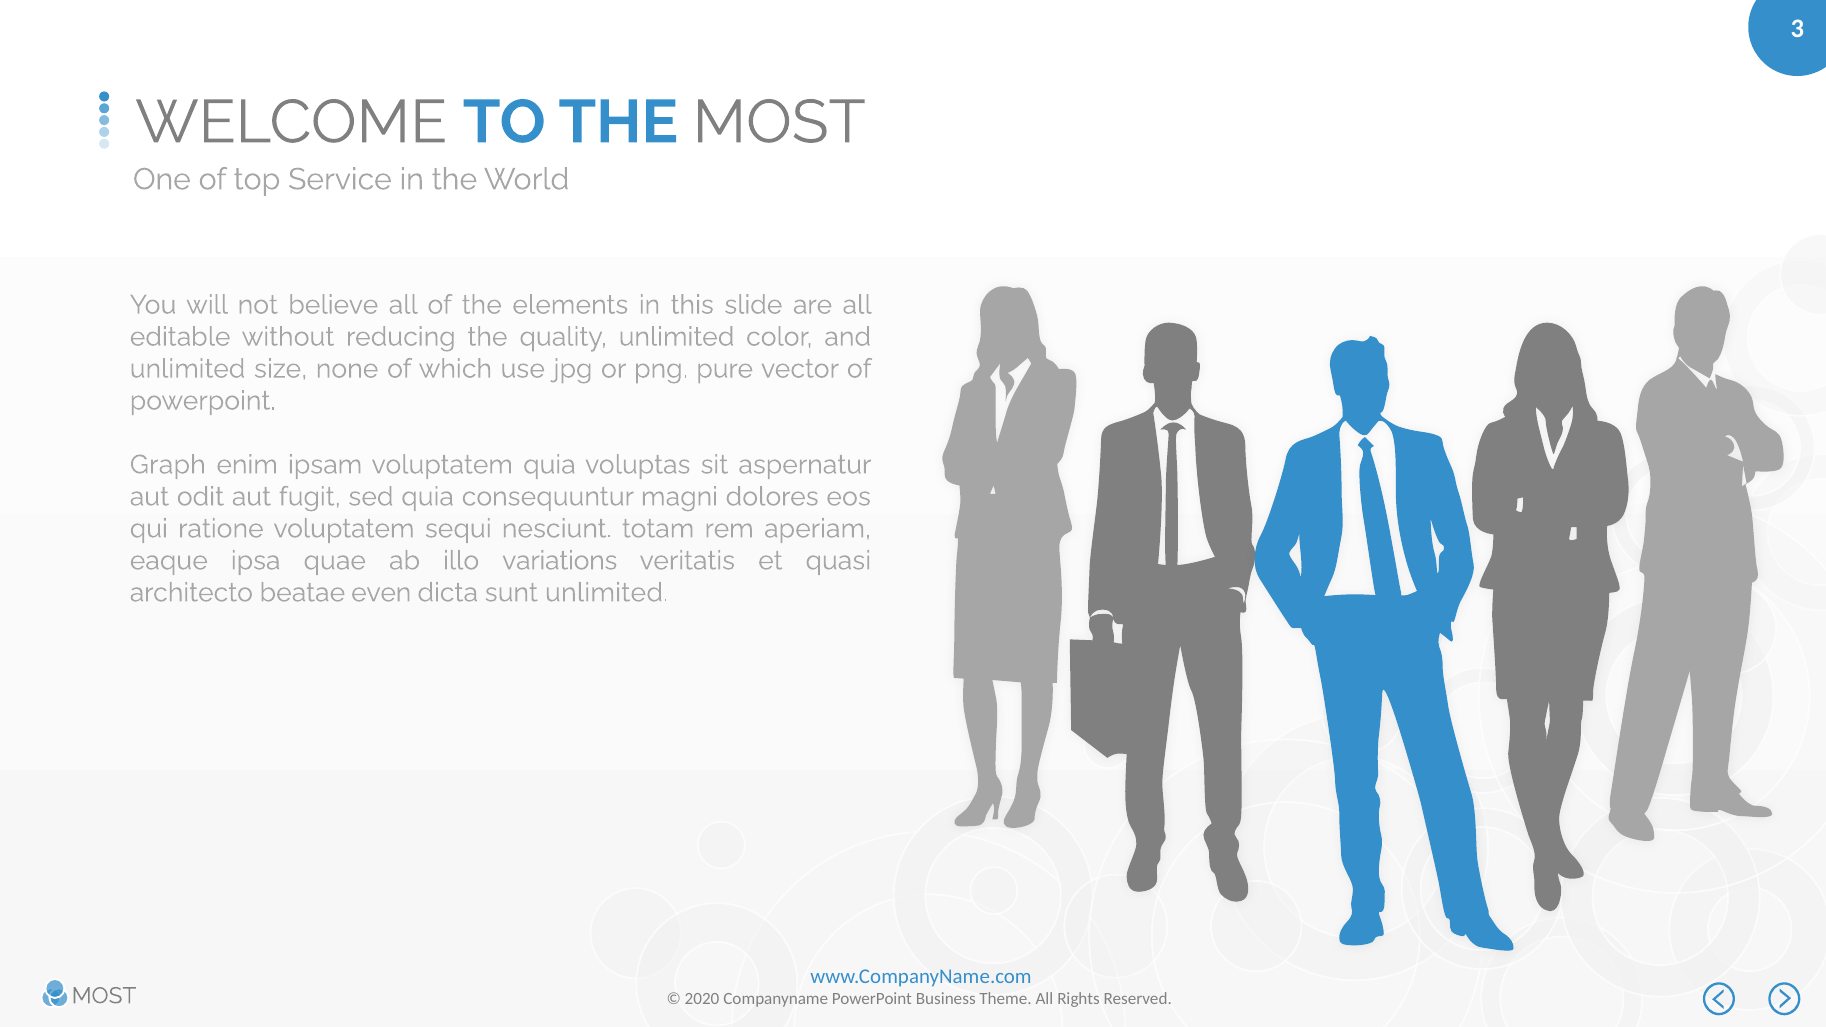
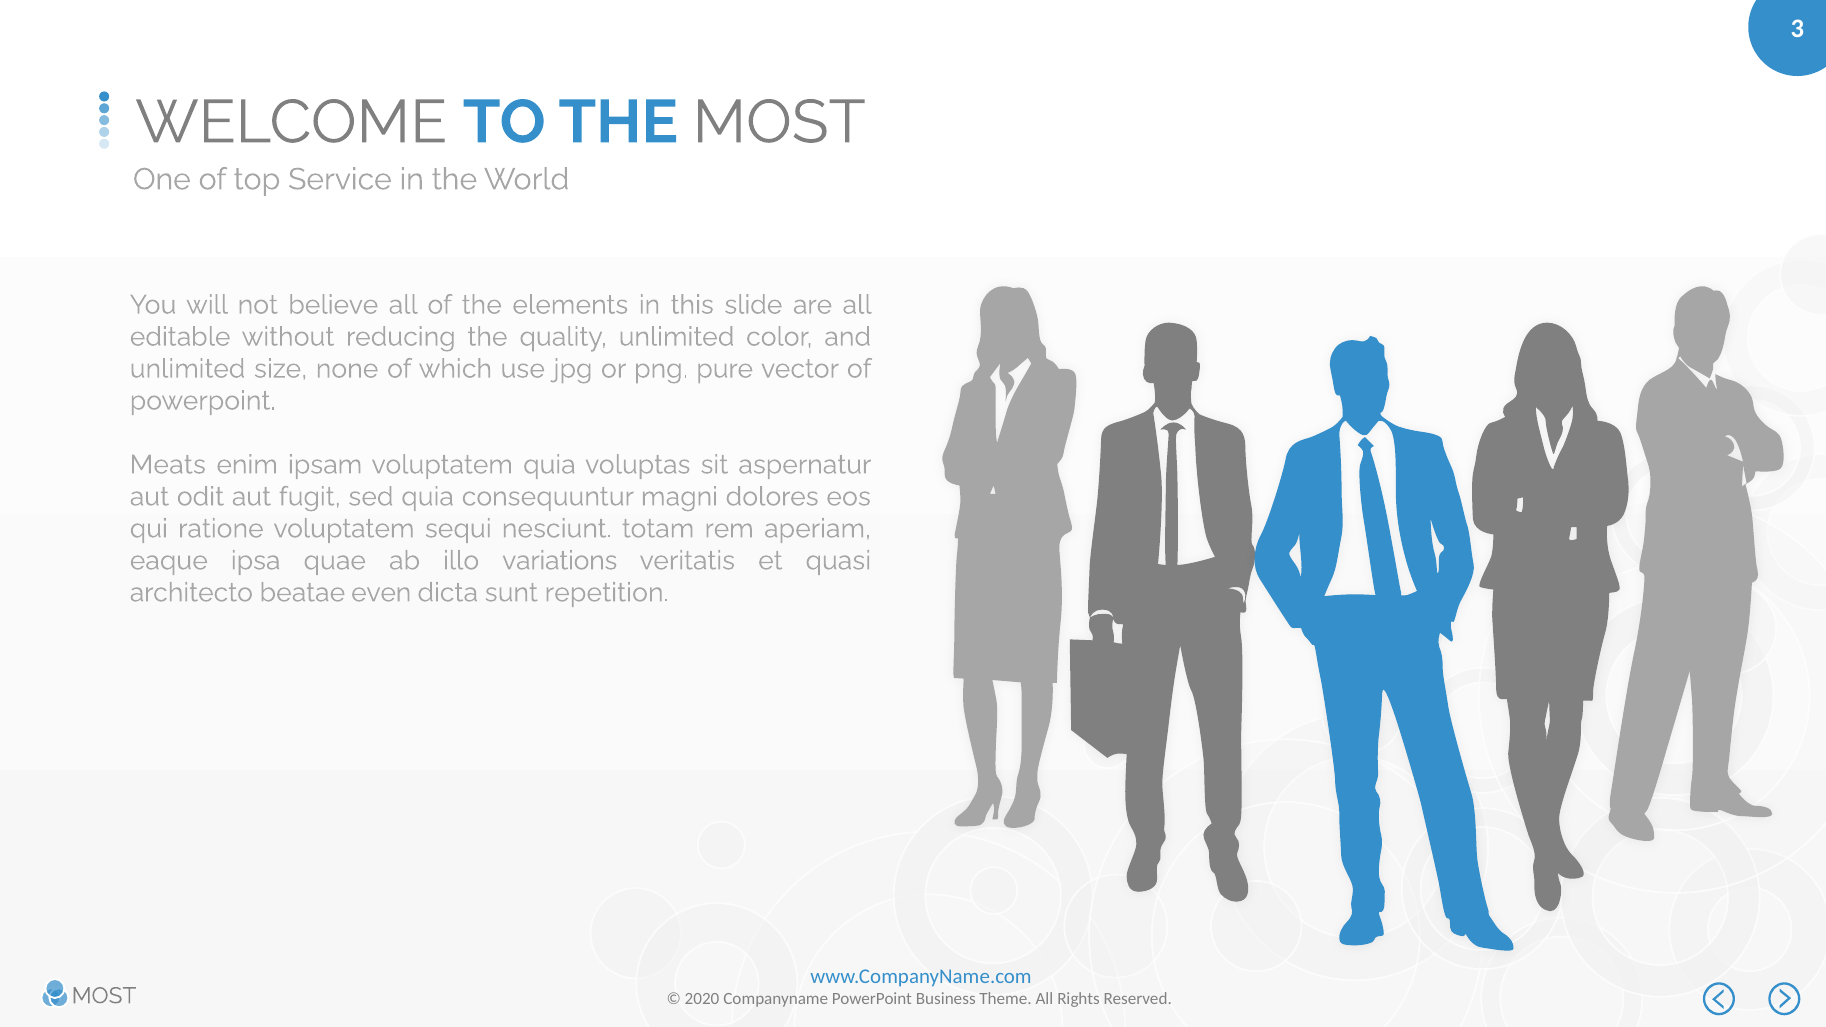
Graph: Graph -> Meats (168, 465)
sunt unlimited: unlimited -> repetition (607, 593)
